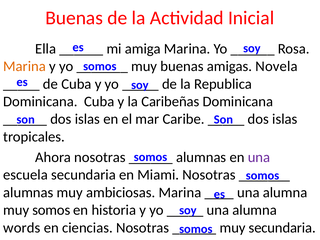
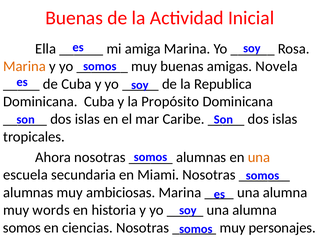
Caribeñas: Caribeñas -> Propósito (170, 102)
una colour: purple -> orange (259, 157)
muy somos: somos -> words (51, 210)
words: words -> somos (22, 228)
muy secundaria: secundaria -> personajes (282, 228)
